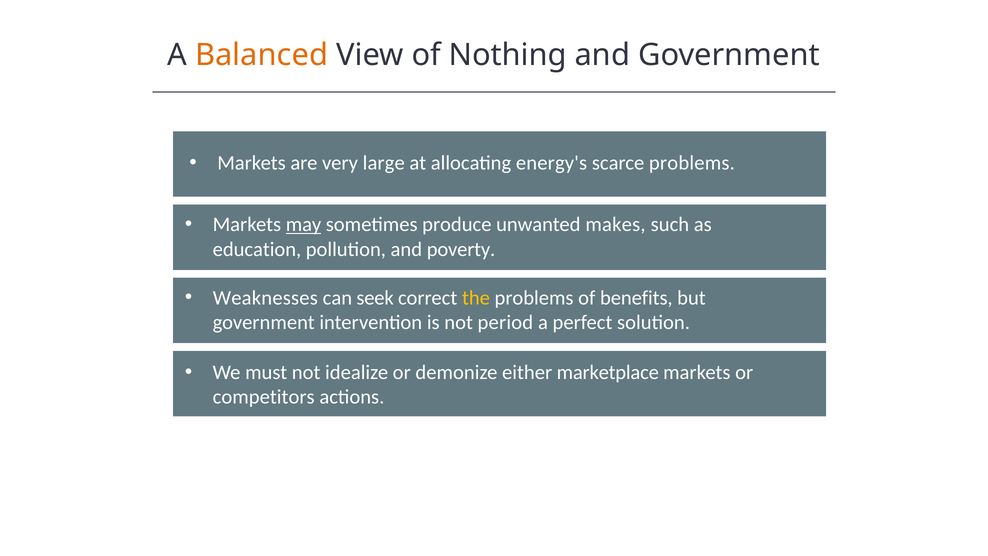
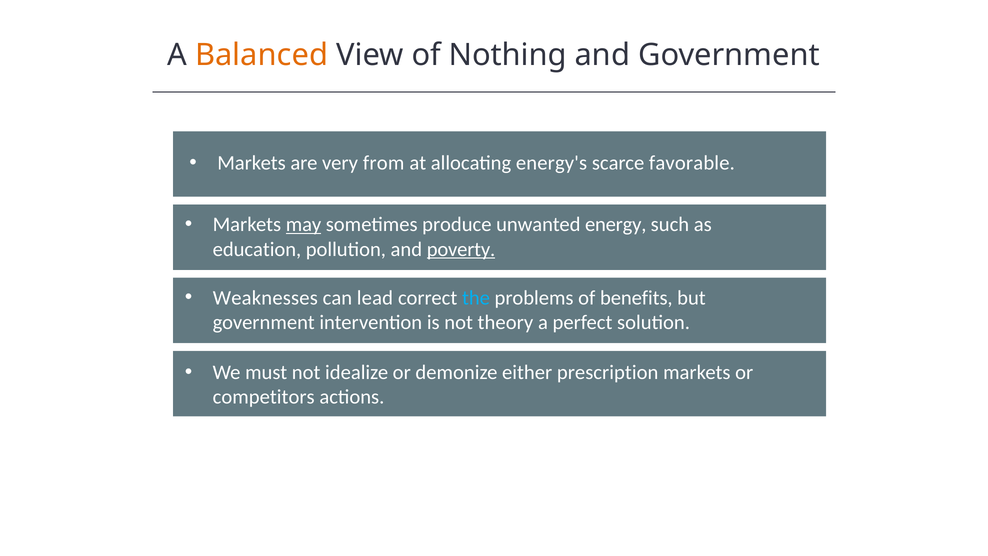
large: large -> from (384, 163)
scarce problems: problems -> favorable (692, 163)
makes: makes -> energy (616, 224)
poverty underline: none -> present (461, 249)
seek: seek -> lead (375, 298)
the colour: yellow -> light blue (476, 298)
period: period -> theory (505, 322)
marketplace: marketplace -> prescription (608, 372)
